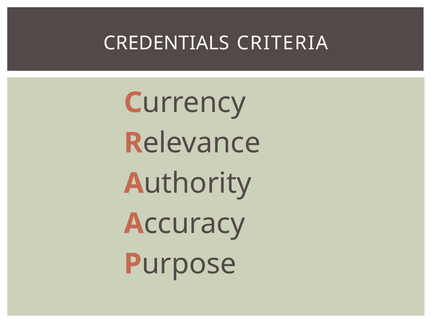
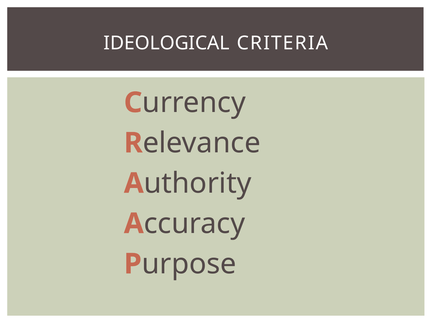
CREDENTIALS: CREDENTIALS -> IDEOLOGICAL (167, 43)
